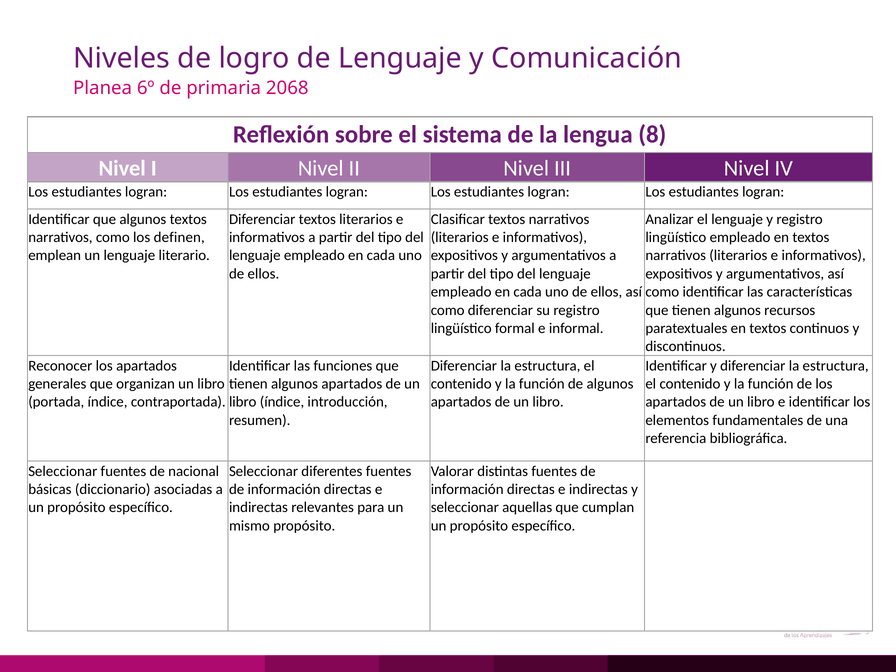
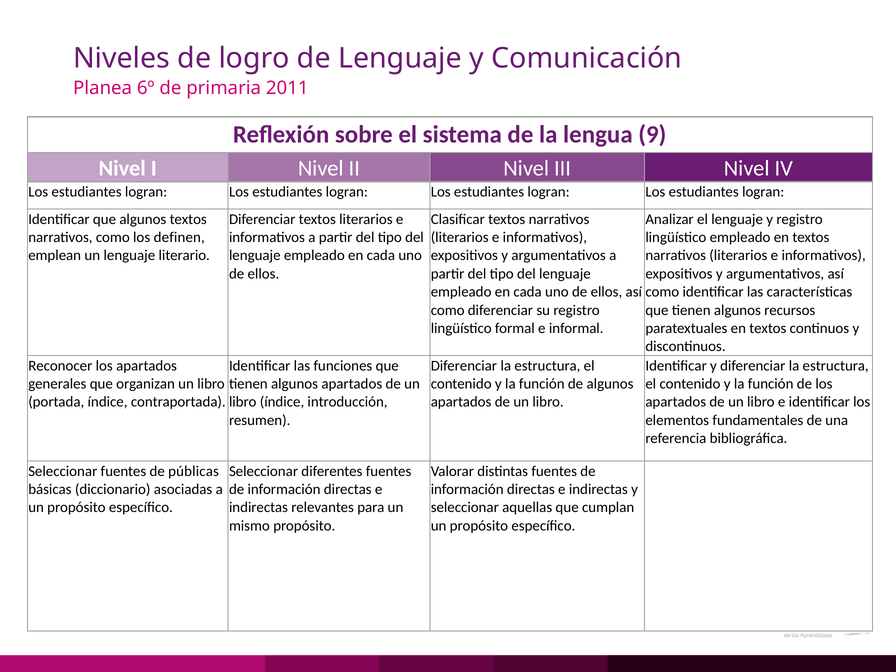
2068: 2068 -> 2011 (287, 88)
8: 8 -> 9 (652, 134)
nacional: nacional -> públicas (194, 471)
